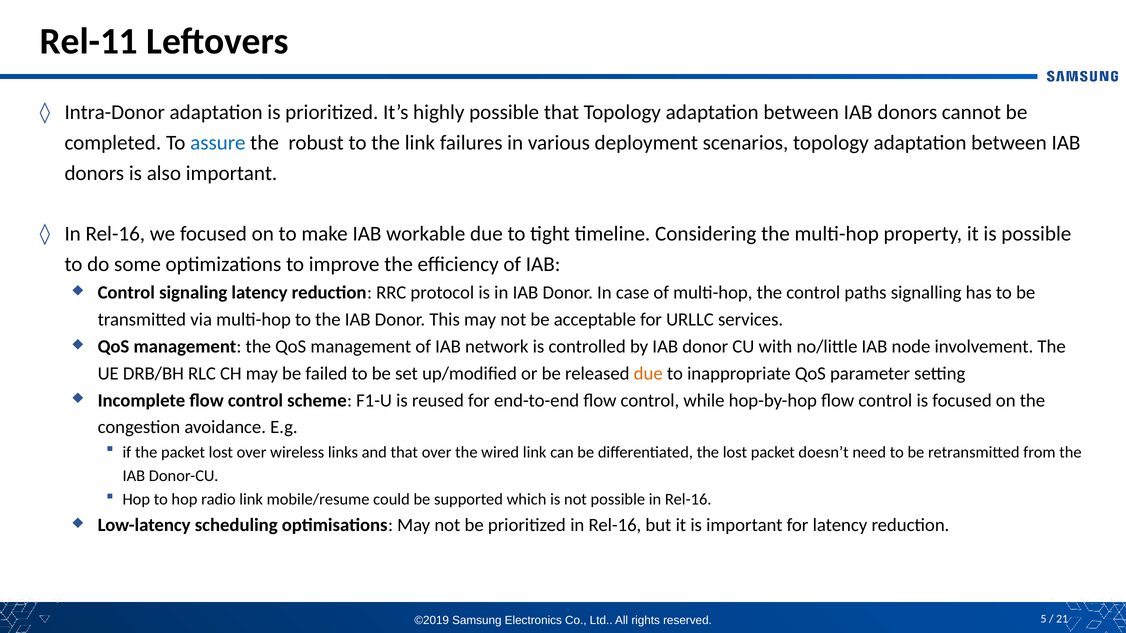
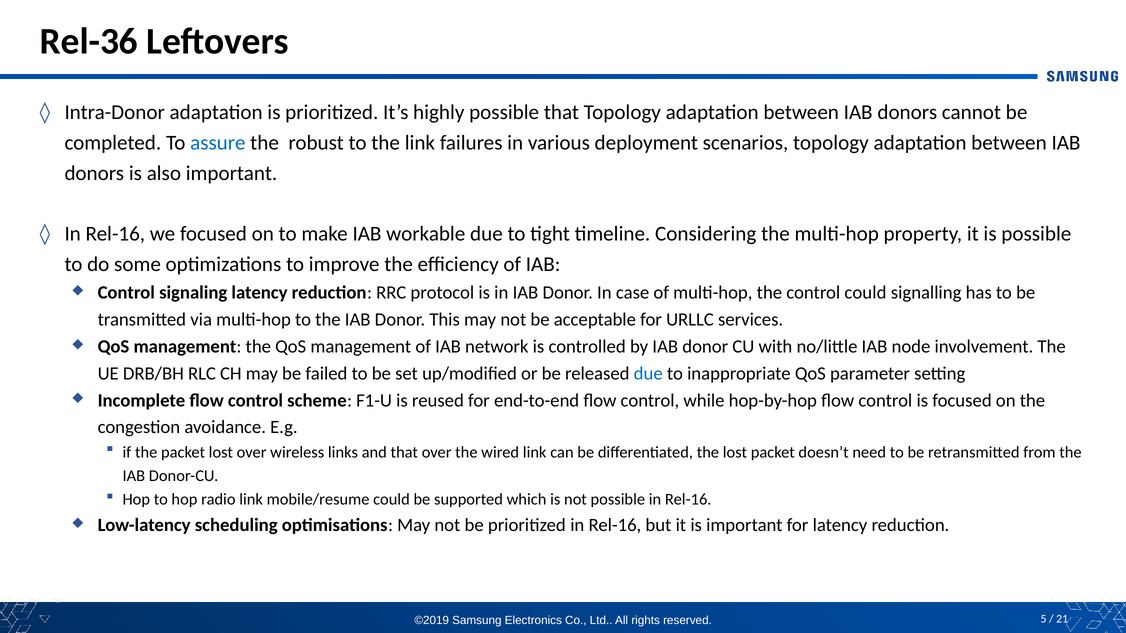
Rel-11: Rel-11 -> Rel-36 (89, 41)
control paths: paths -> could (865, 293)
due colour: orange -> blue (648, 374)
